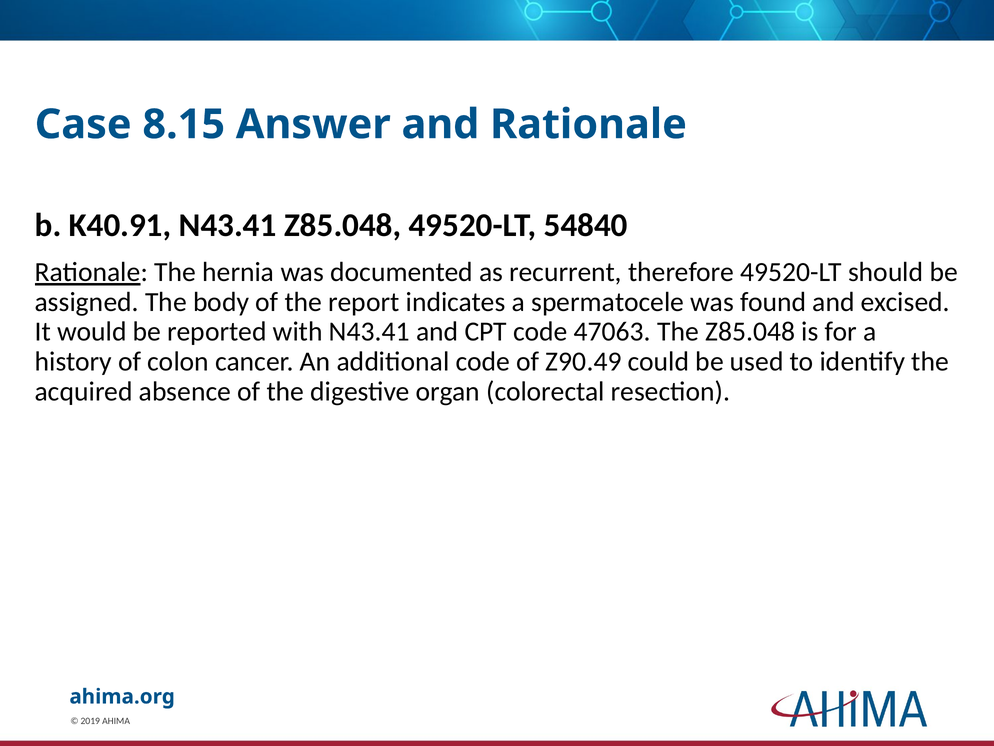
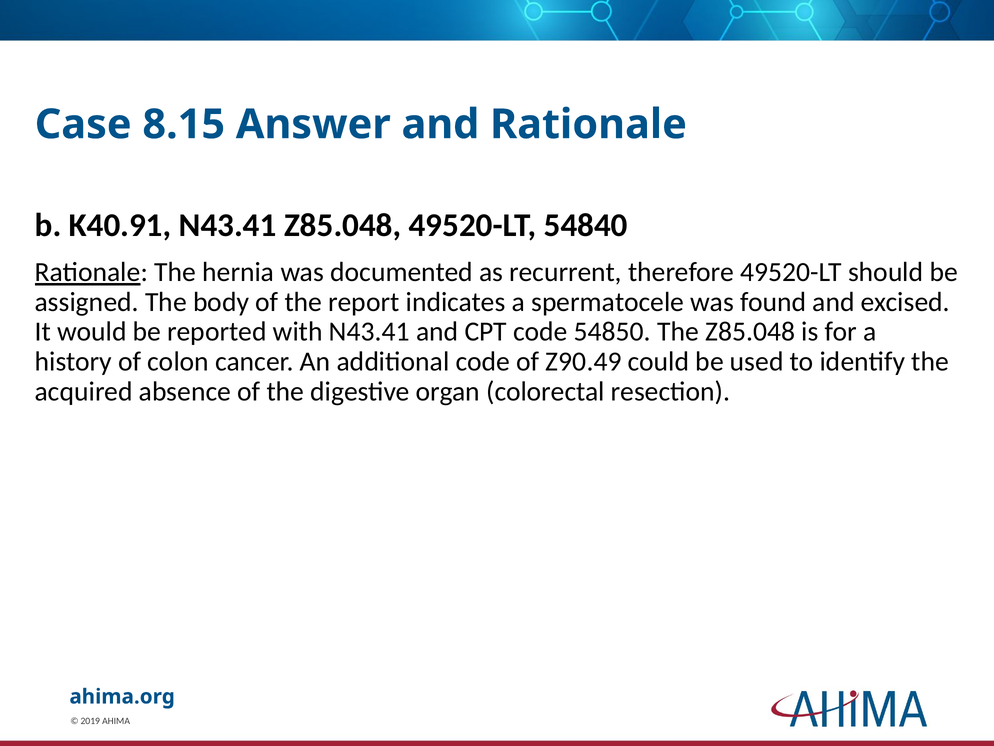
47063: 47063 -> 54850 (612, 332)
